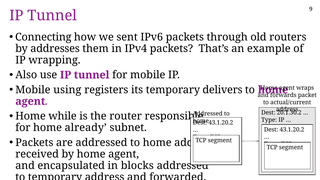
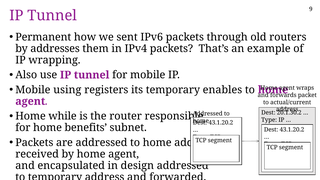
Connecting: Connecting -> Permanent (43, 37)
delivers: delivers -> enables (222, 90)
already: already -> benefits (86, 128)
blocks: blocks -> design (137, 166)
